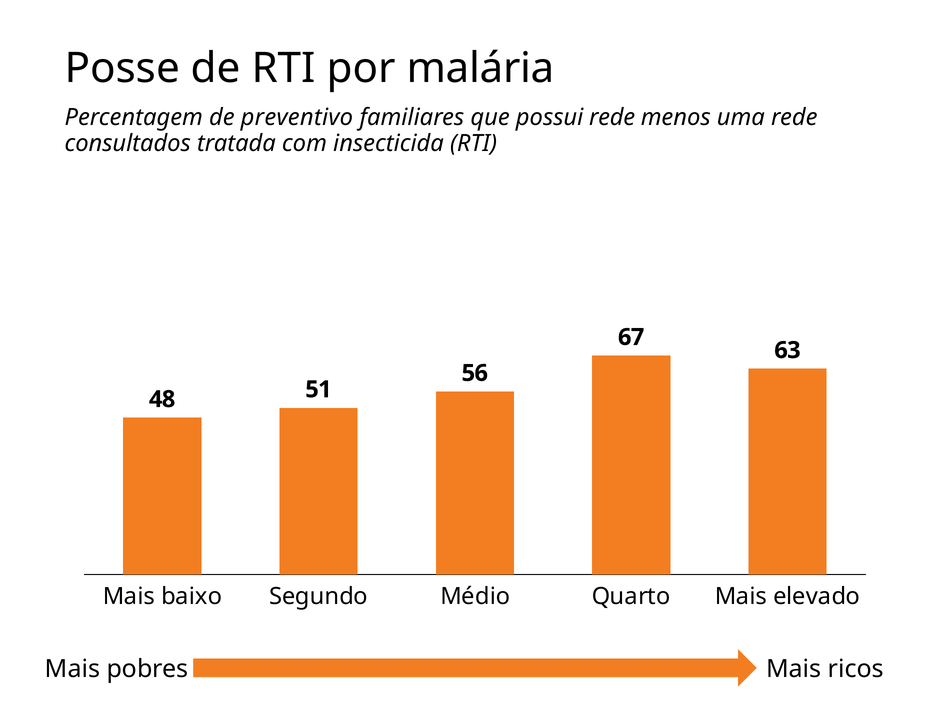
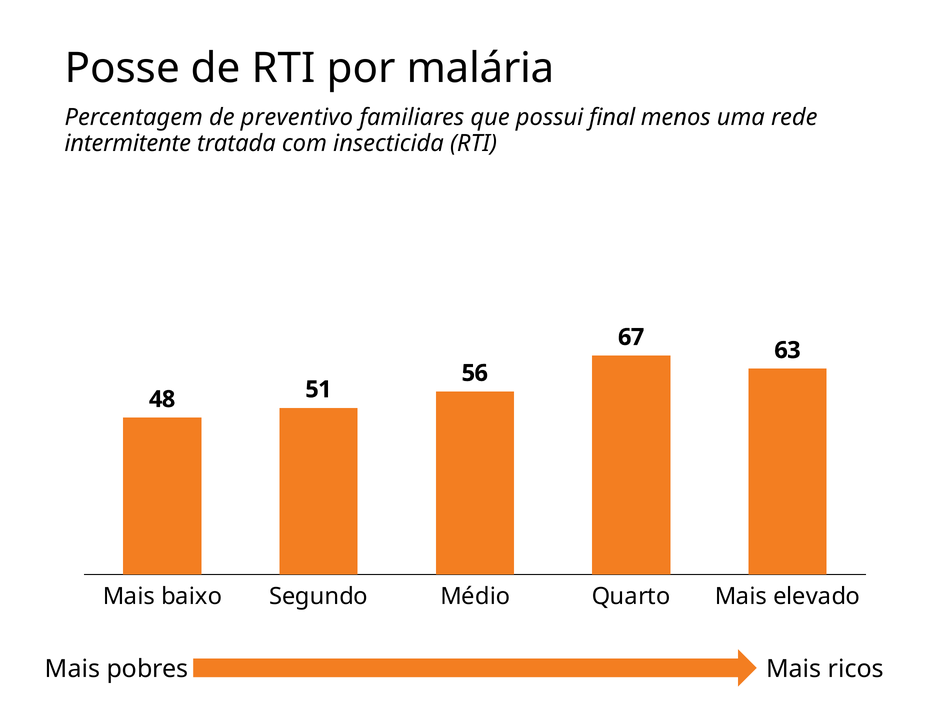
possui rede: rede -> final (612, 118)
consultados: consultados -> intermitente (128, 143)
